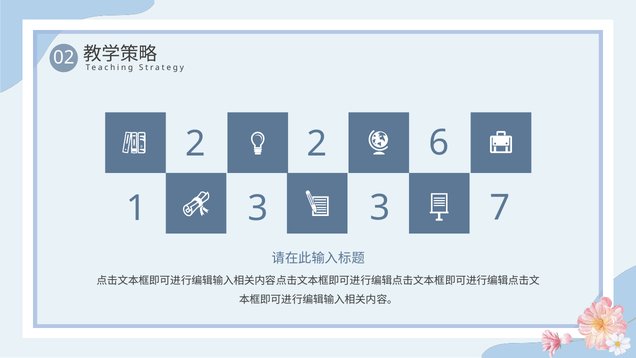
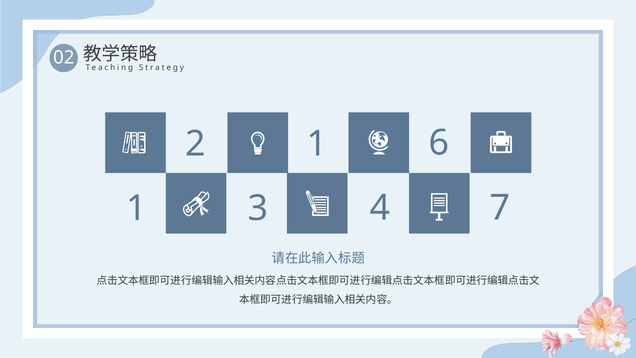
2 2: 2 -> 1 (317, 144)
3 3: 3 -> 4 (380, 208)
